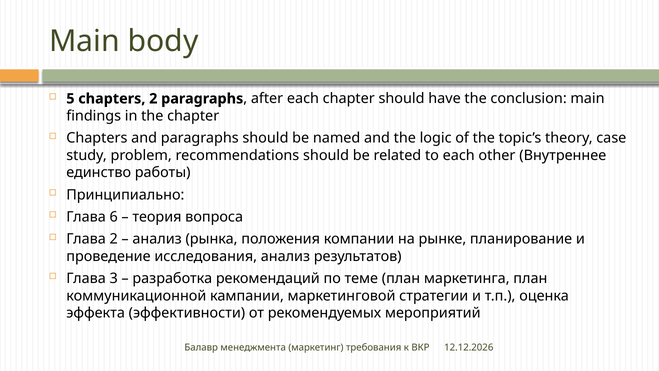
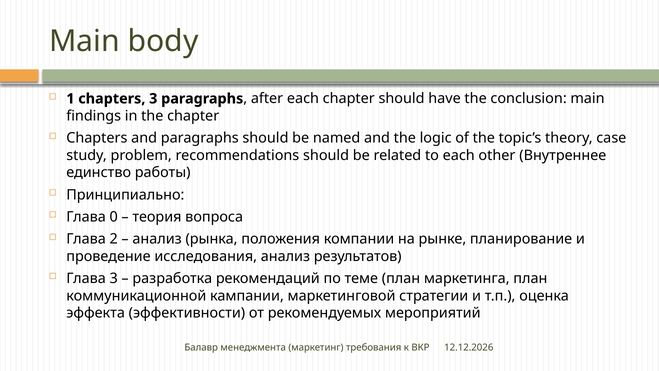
5: 5 -> 1 (70, 99)
chapters 2: 2 -> 3 (153, 99)
6: 6 -> 0 (114, 217)
